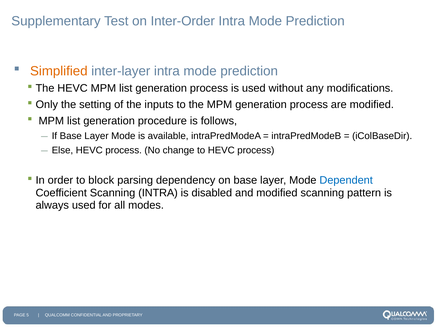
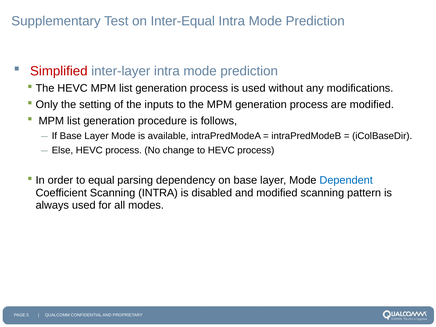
Inter-Order: Inter-Order -> Inter-Equal (183, 21)
Simplified colour: orange -> red (59, 71)
block: block -> equal (101, 180)
